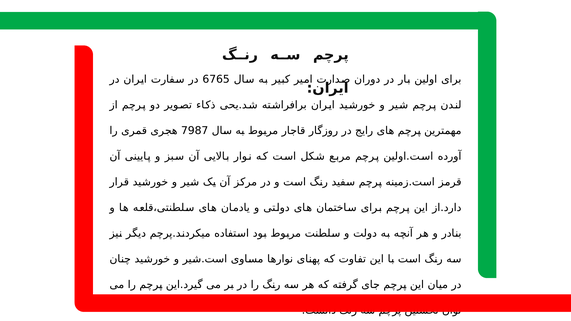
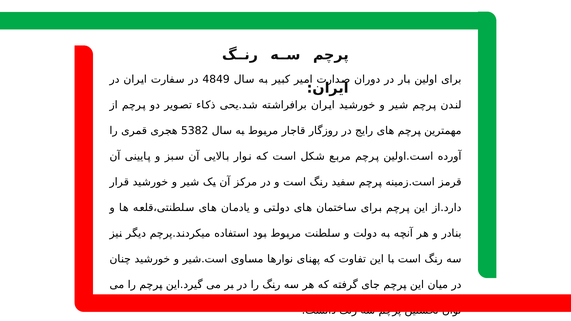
6765: 6765 -> 4849 (216, 79)
7987: 7987 -> 5382 (195, 131)
